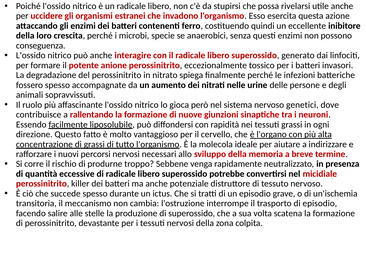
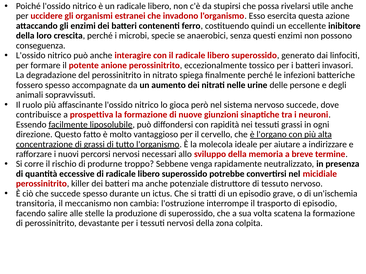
nervoso genetici: genetici -> succede (302, 105)
rallentando: rallentando -> prospettiva (92, 115)
